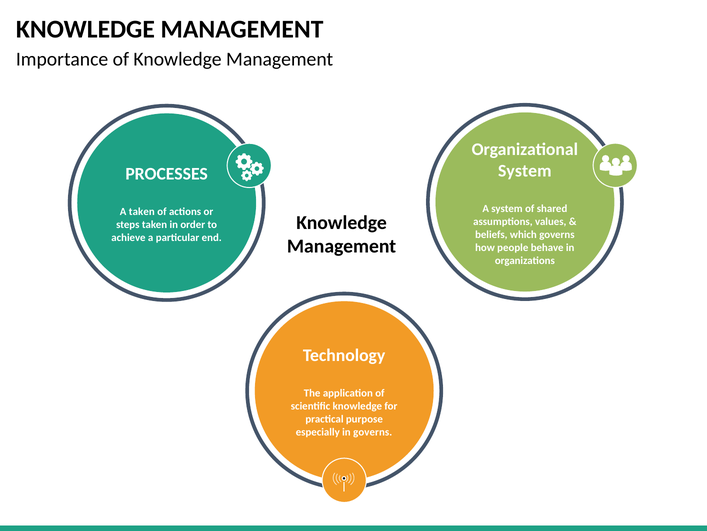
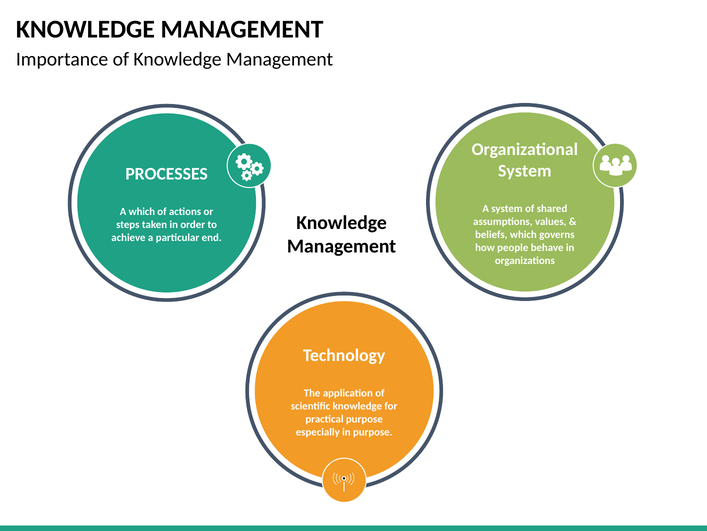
A taken: taken -> which (142, 212)
in governs: governs -> purpose (373, 432)
